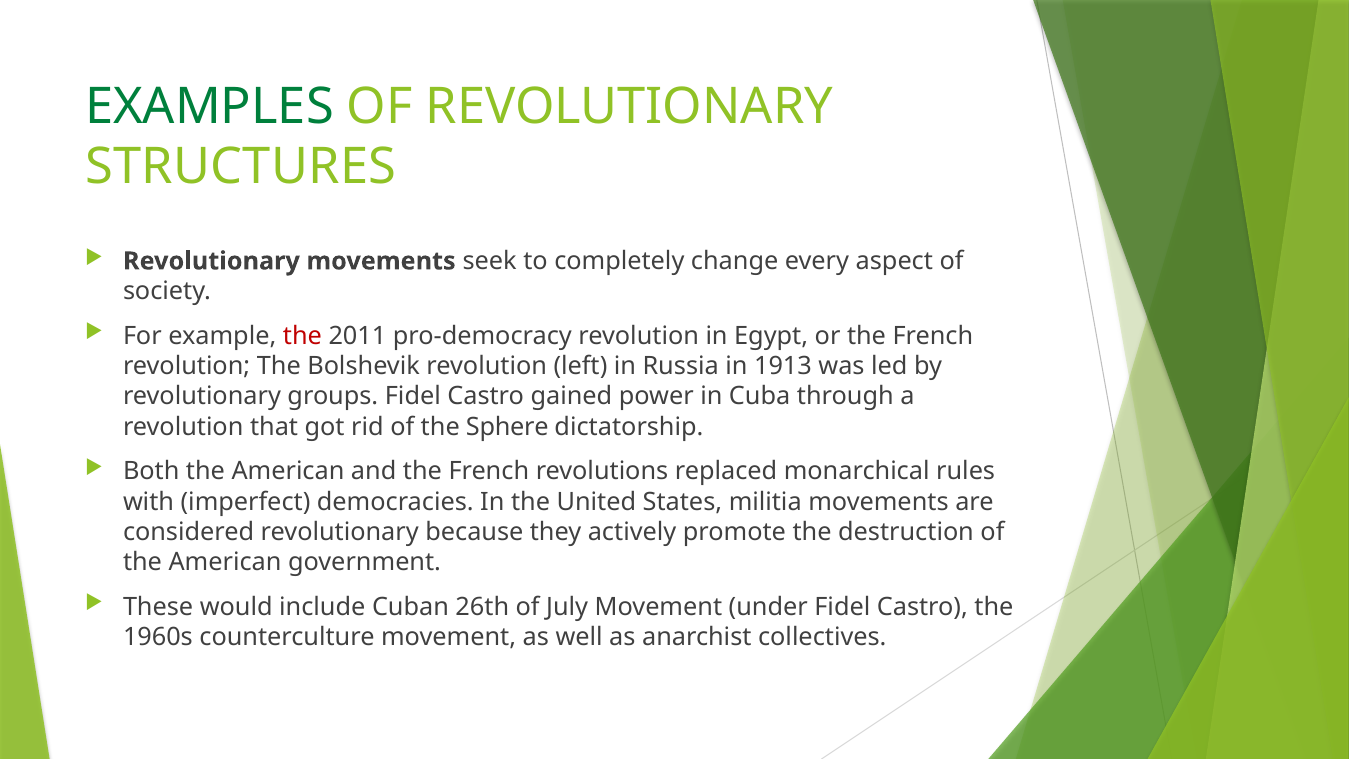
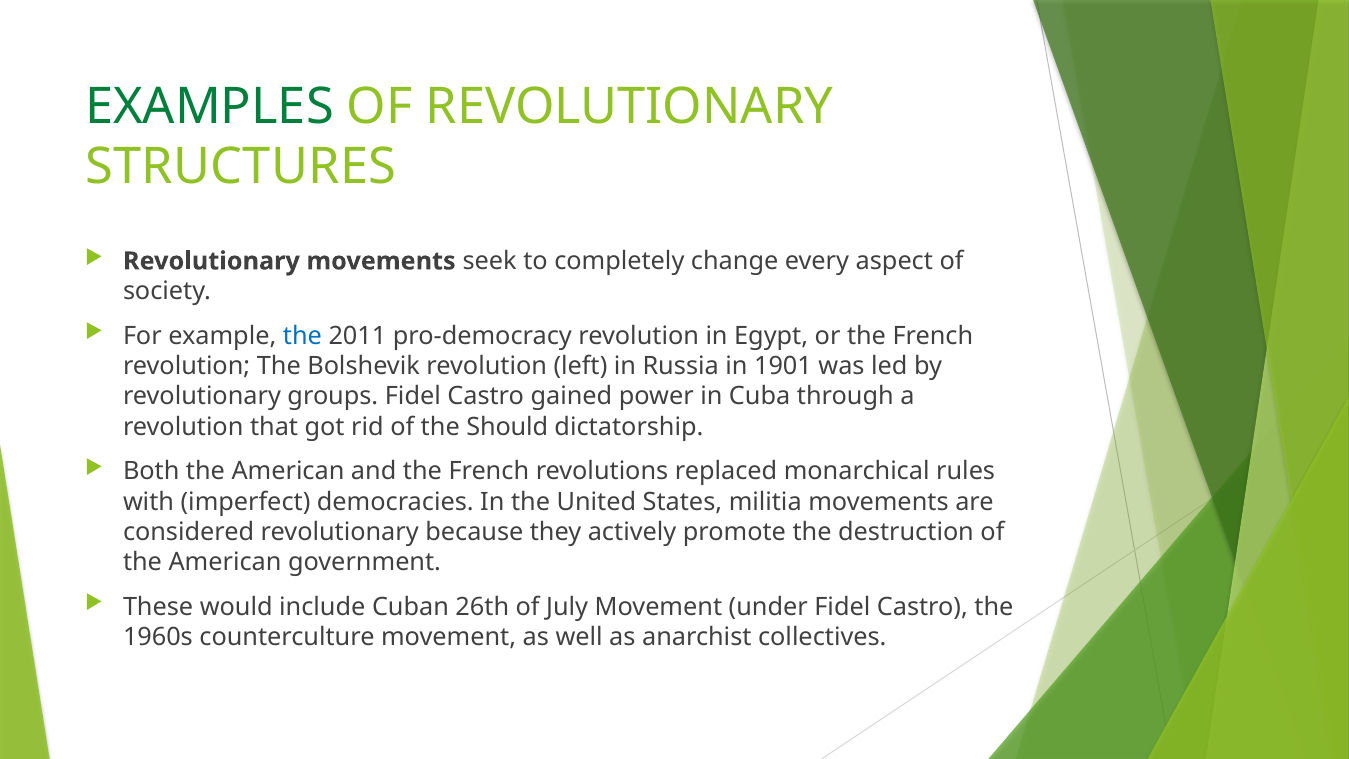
the colour: red -> blue (302, 336)
1913: 1913 -> 1901 (783, 366)
Sphere: Sphere -> Should (507, 427)
